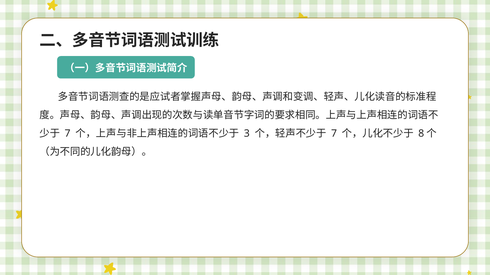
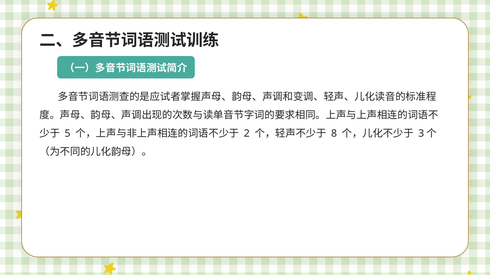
7: 7 -> 5 (68, 134)
3: 3 -> 2 (247, 134)
7: 7 -> 8 (334, 134)
8: 8 -> 3 (421, 134)
